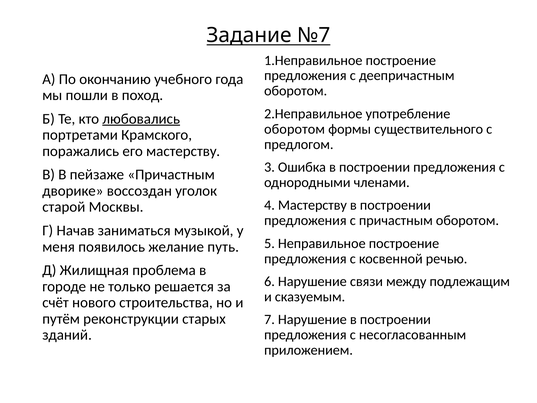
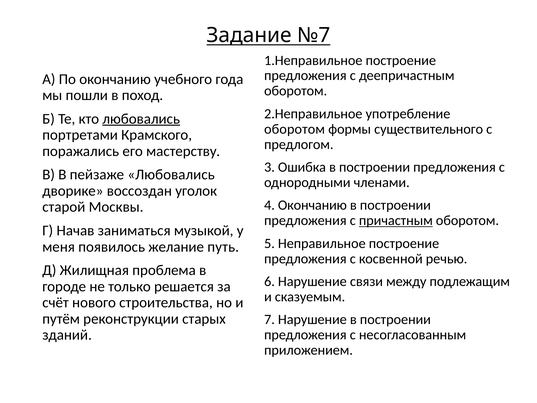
пейзаже Причастным: Причастным -> Любовались (171, 175)
4 Мастерству: Мастерству -> Окончанию (312, 205)
причастным underline: none -> present (396, 220)
